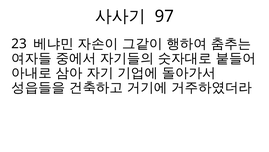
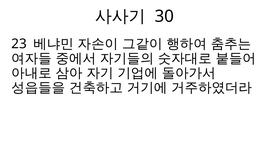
97: 97 -> 30 (164, 16)
